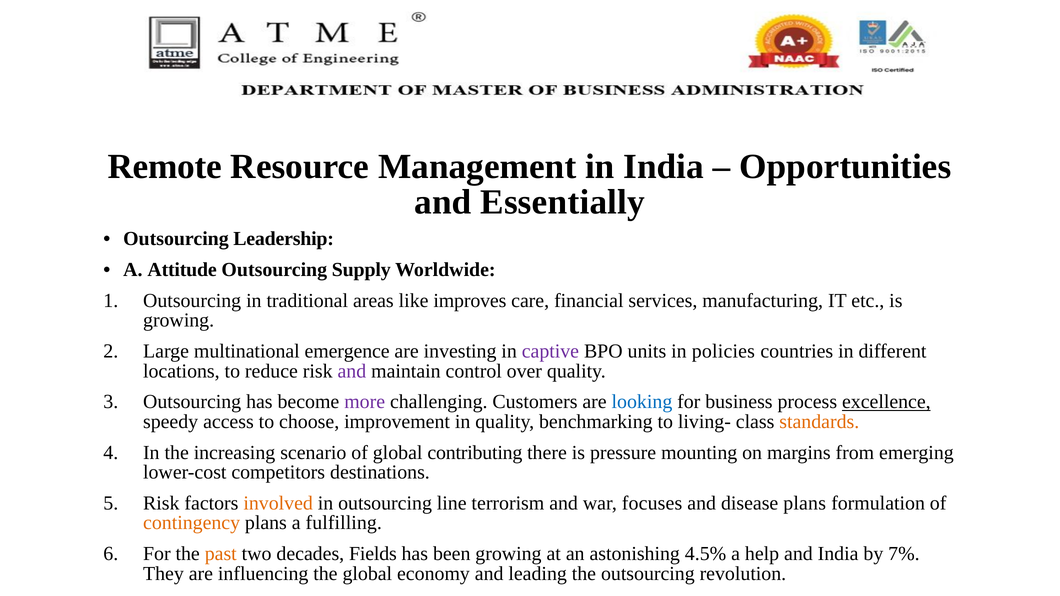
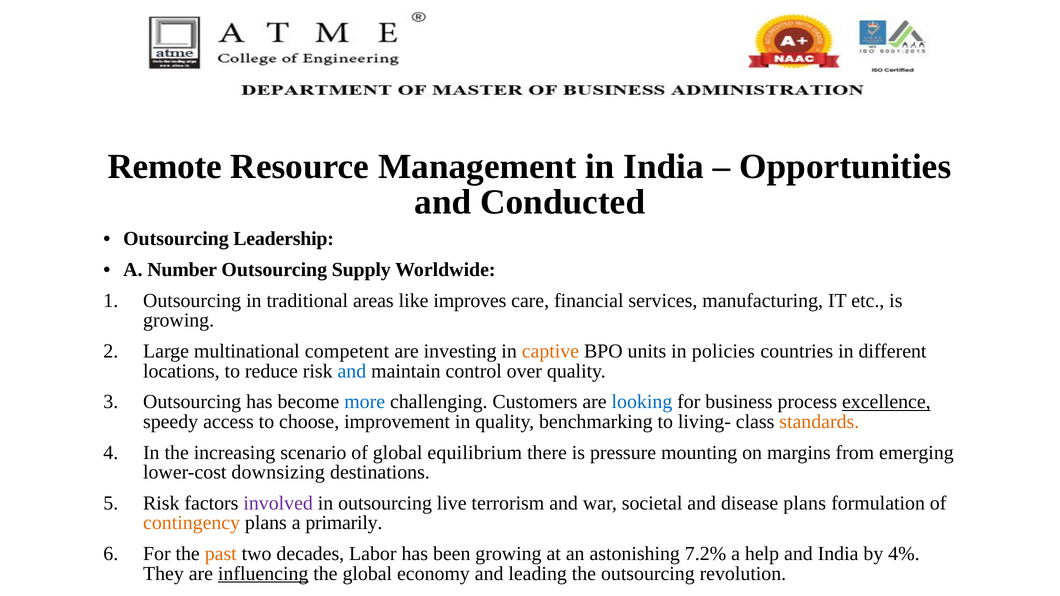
Essentially: Essentially -> Conducted (563, 202)
Attitude: Attitude -> Number (182, 270)
emergence: emergence -> competent (347, 351)
captive colour: purple -> orange (550, 351)
and colour: purple -> blue (352, 371)
more colour: purple -> blue (365, 402)
contributing: contributing -> equilibrium (475, 453)
competitors: competitors -> downsizing (278, 472)
involved colour: orange -> purple (278, 503)
line: line -> live (452, 503)
focuses: focuses -> societal (652, 503)
fulfilling: fulfilling -> primarily (344, 523)
Fields: Fields -> Labor (373, 554)
4.5%: 4.5% -> 7.2% (706, 554)
7%: 7% -> 4% (904, 554)
influencing underline: none -> present (263, 574)
